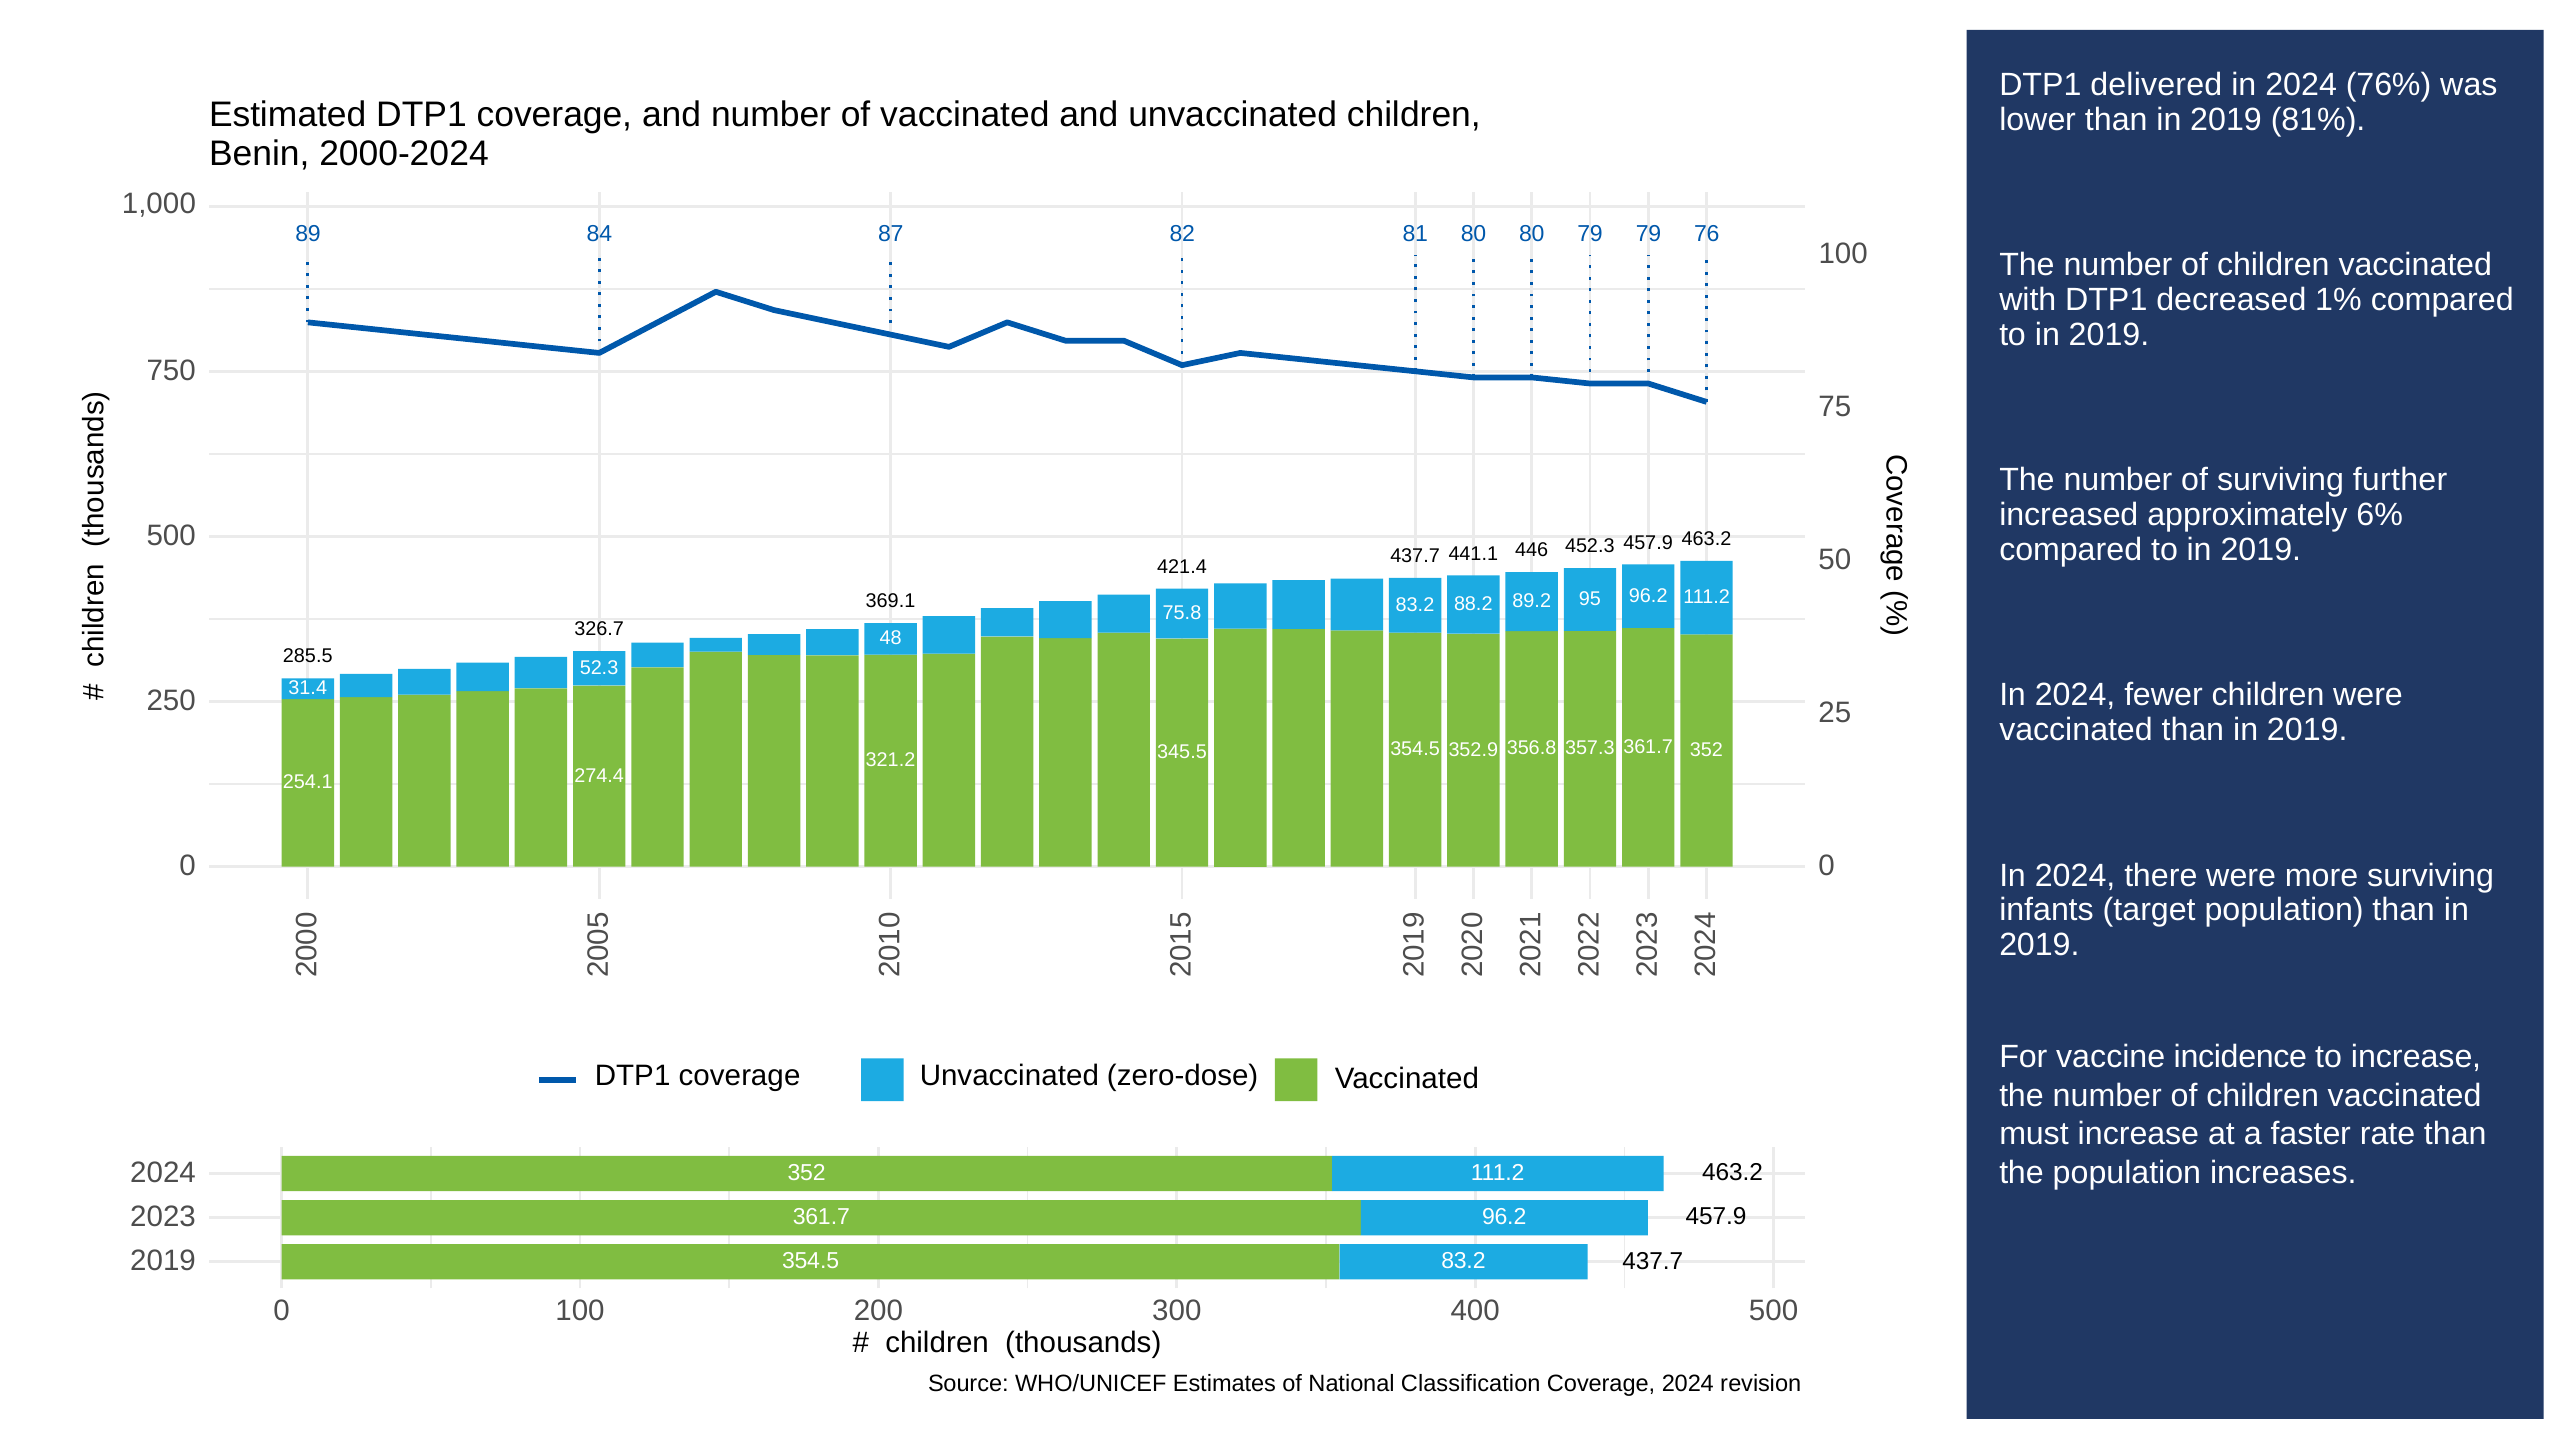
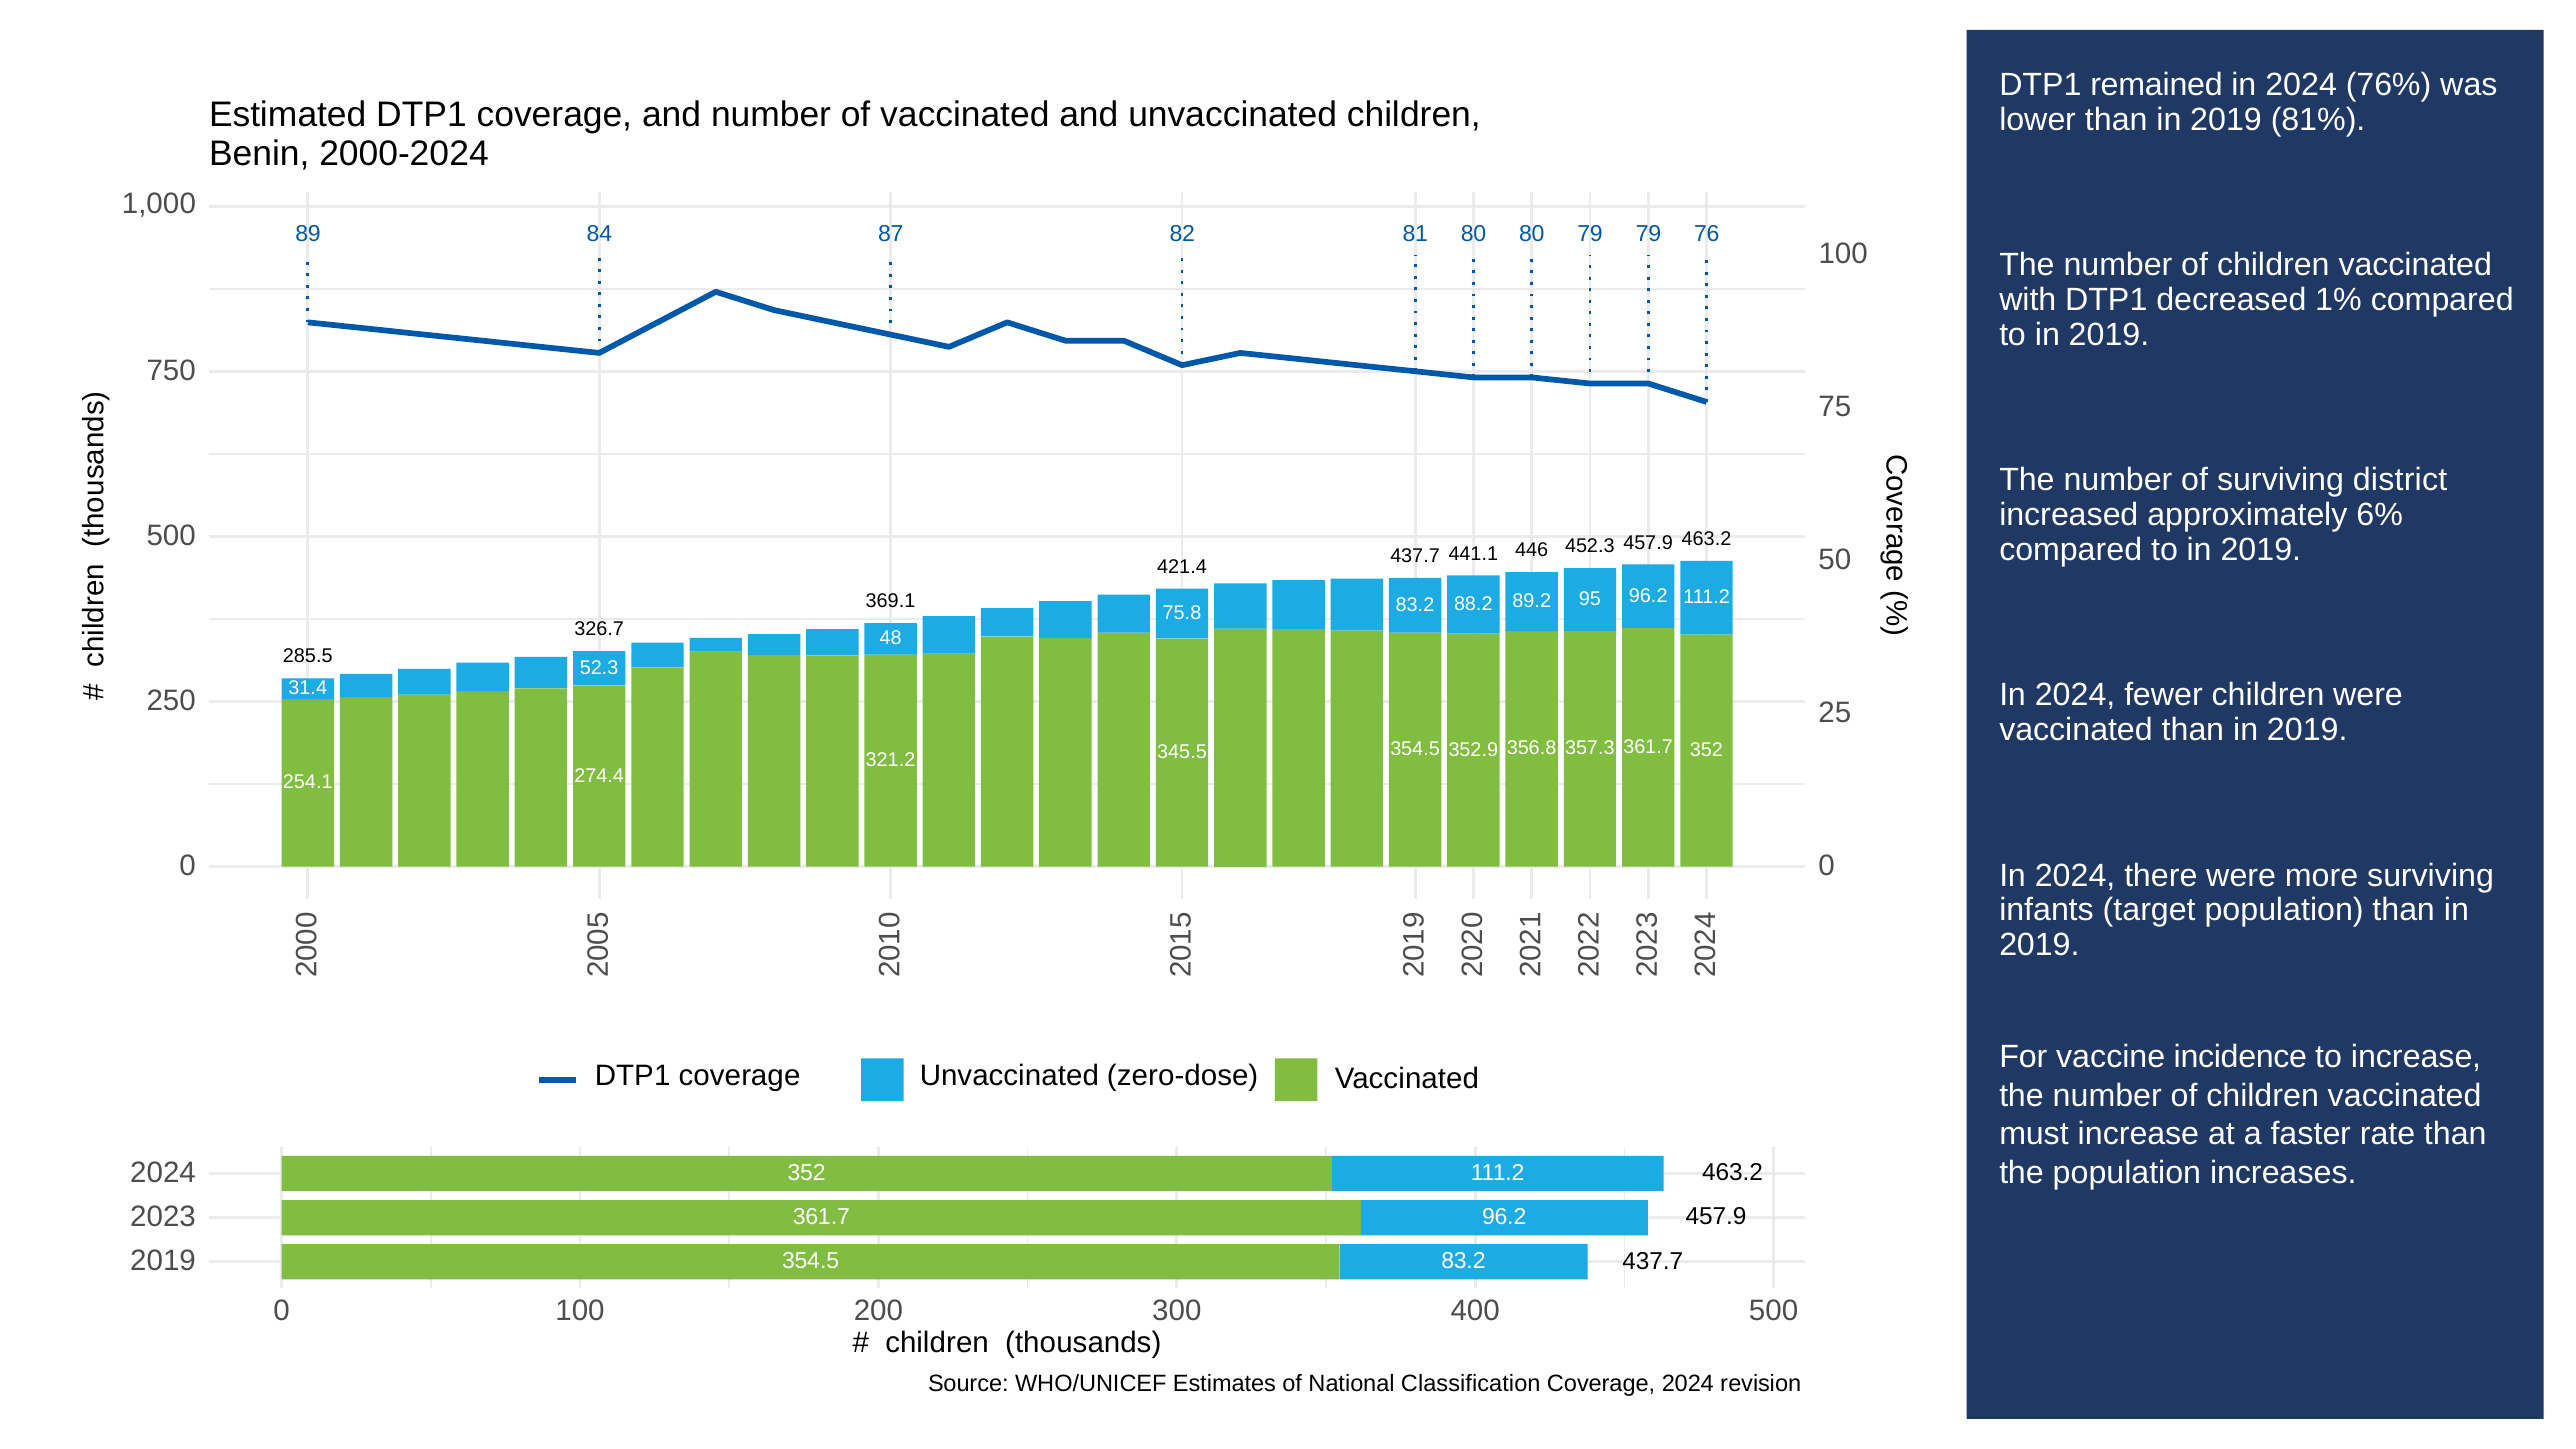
delivered: delivered -> remained (2157, 85)
further: further -> district (2400, 480)
